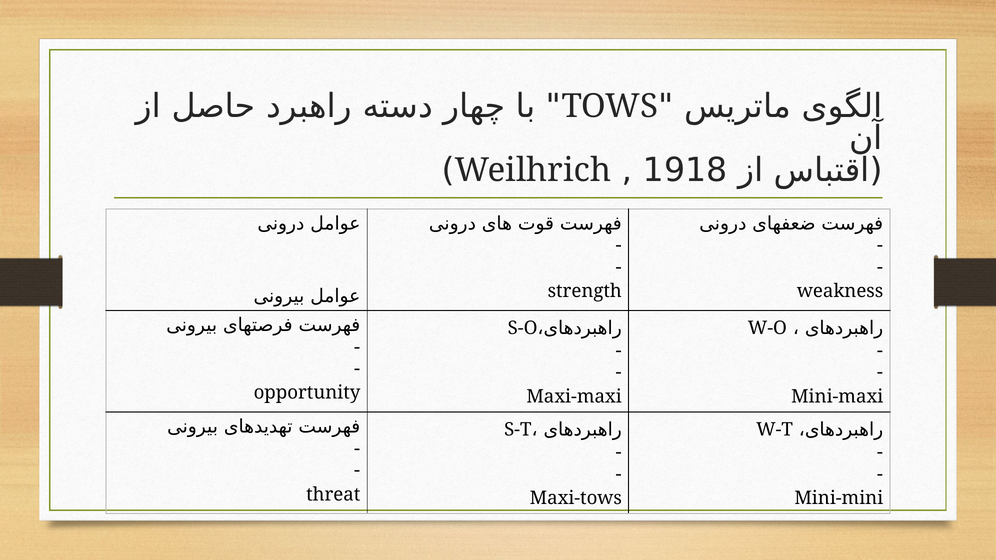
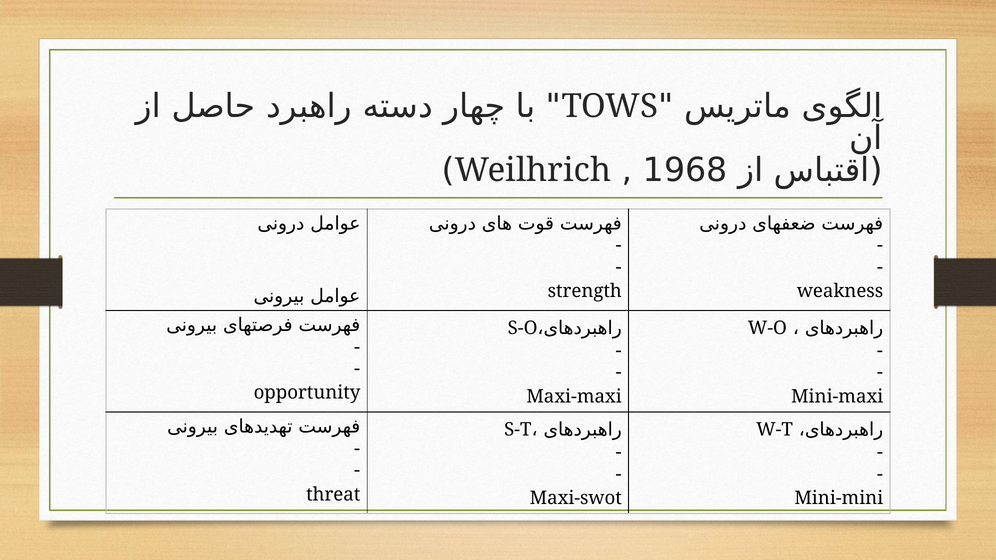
1918: 1918 -> 1968 (685, 170)
Maxi-tows: Maxi-tows -> Maxi-swot (576, 498)
